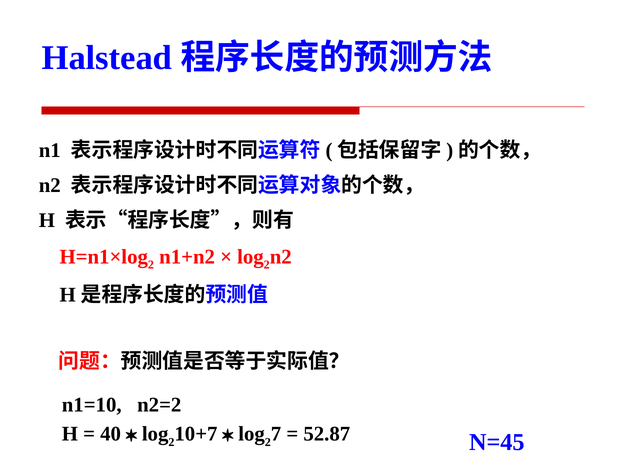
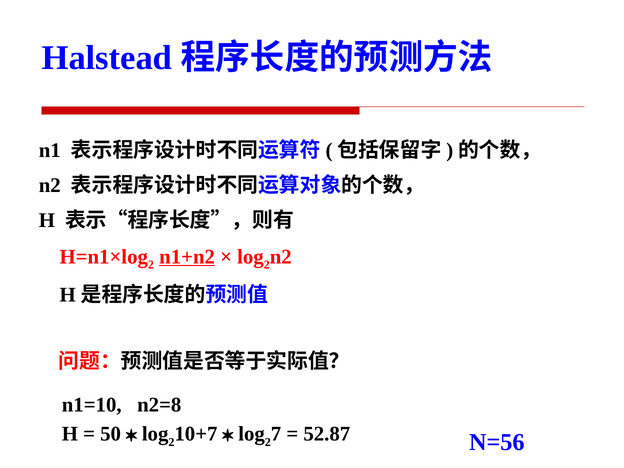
n1+n2 underline: none -> present (187, 257)
n2=2: n2=2 -> n2=8 (159, 405)
40: 40 -> 50 (111, 434)
N=45: N=45 -> N=56 (497, 442)
